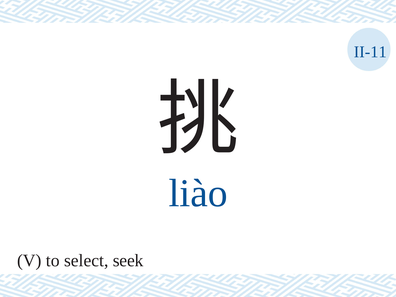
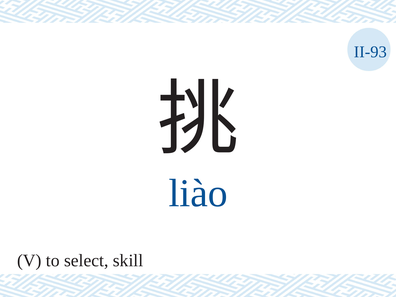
II-11: II-11 -> II-93 (370, 52)
seek: seek -> skill (128, 261)
